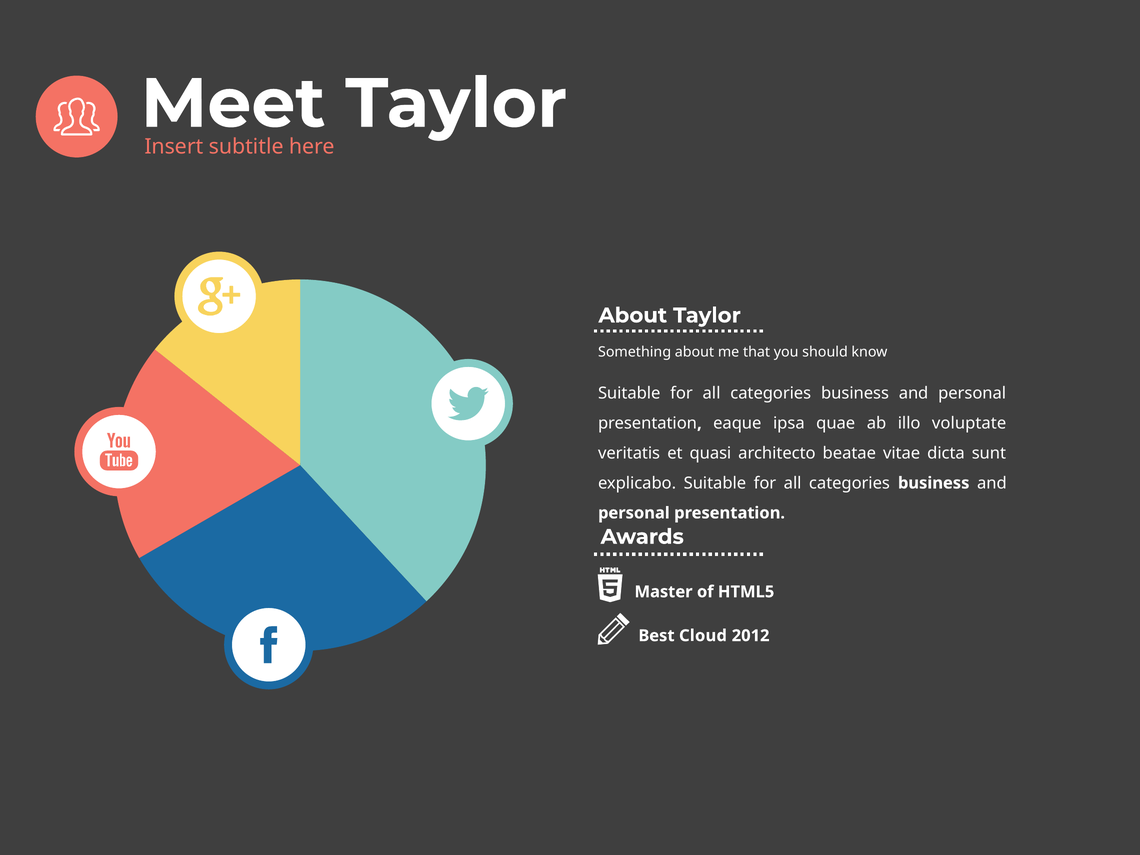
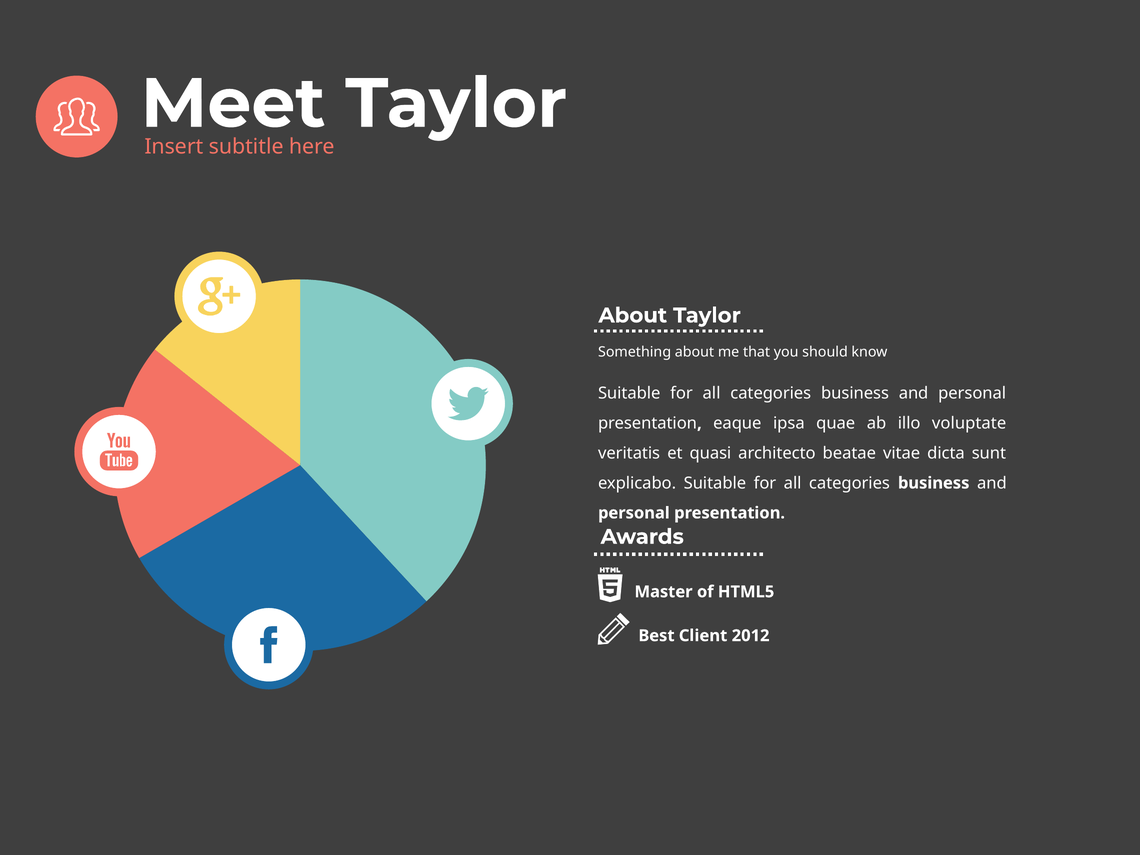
Cloud: Cloud -> Client (703, 636)
